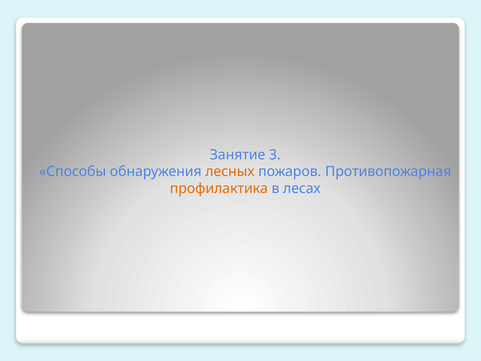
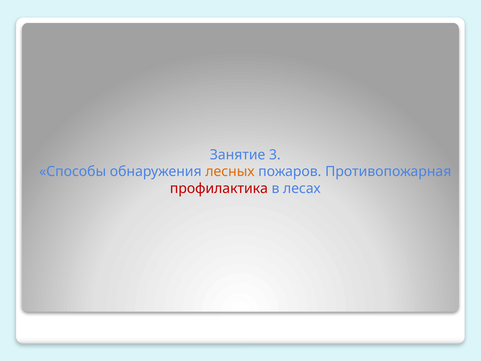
профилактика colour: orange -> red (219, 188)
